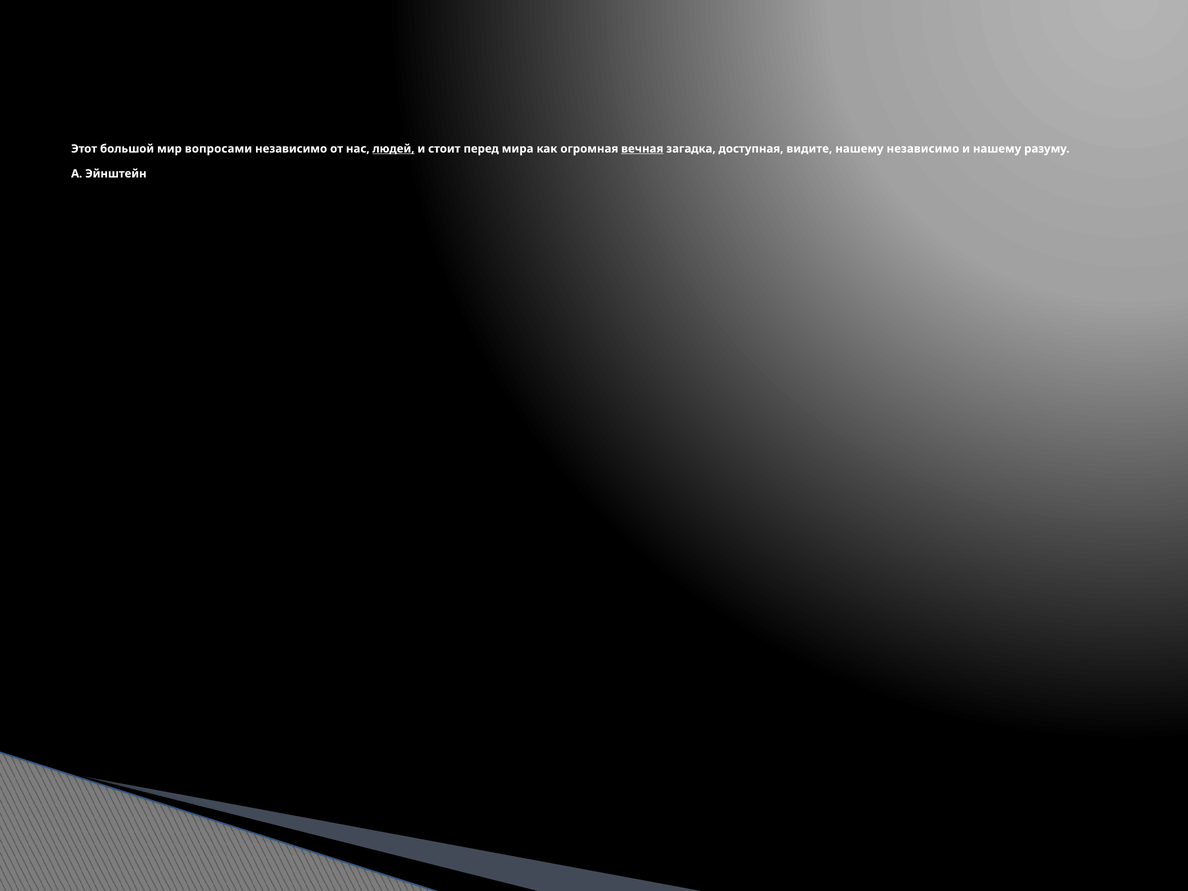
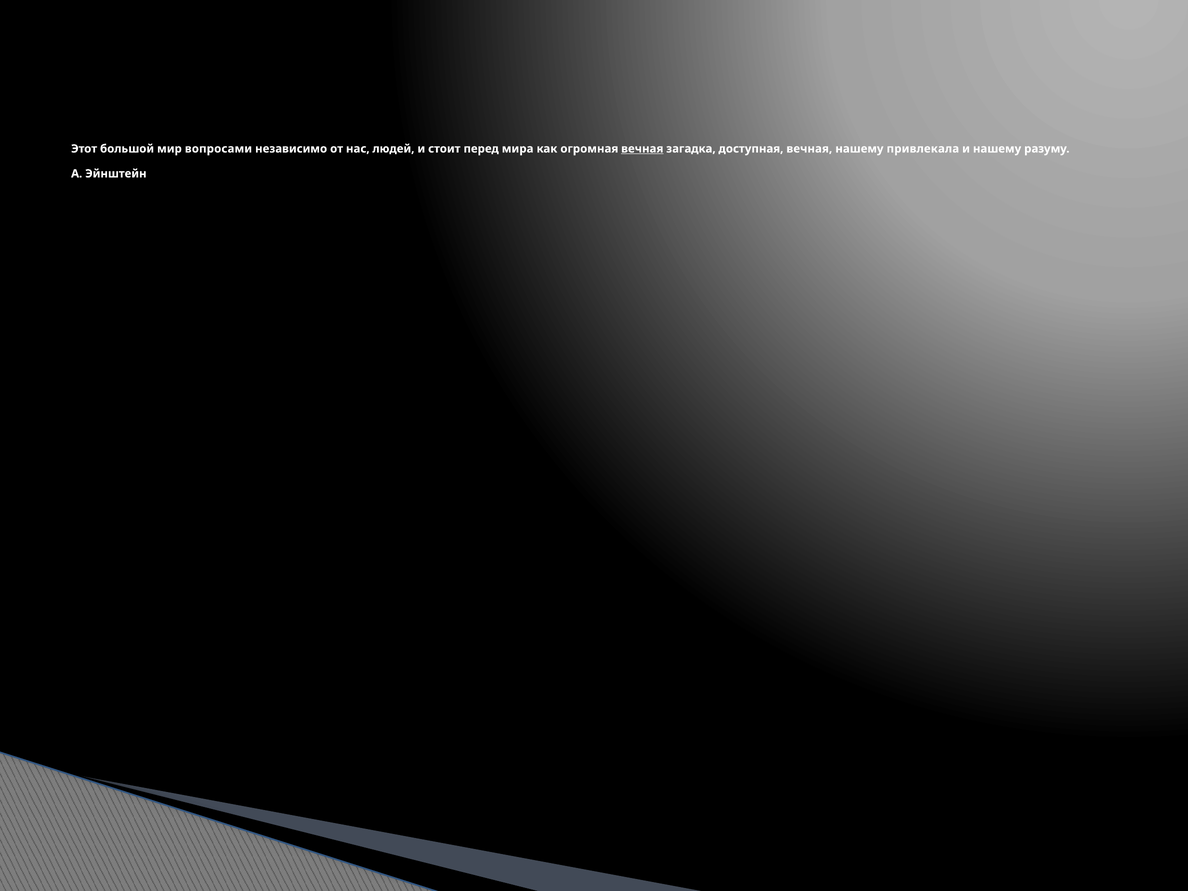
людей underline: present -> none (393, 149)
доступная видите: видите -> вечная (809, 149)
нашему независимо: независимо -> привлекала (923, 149)
